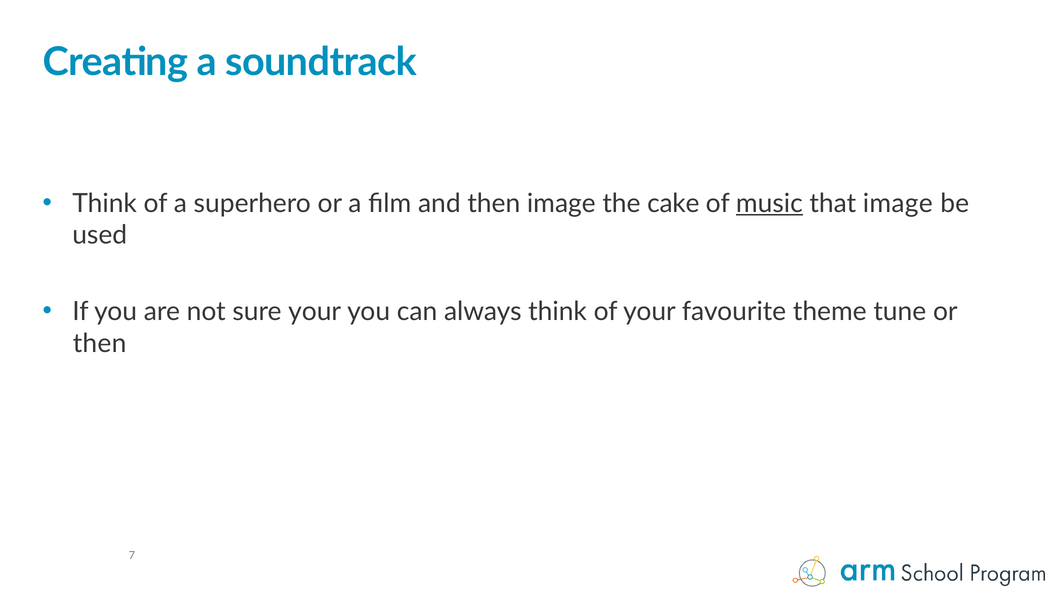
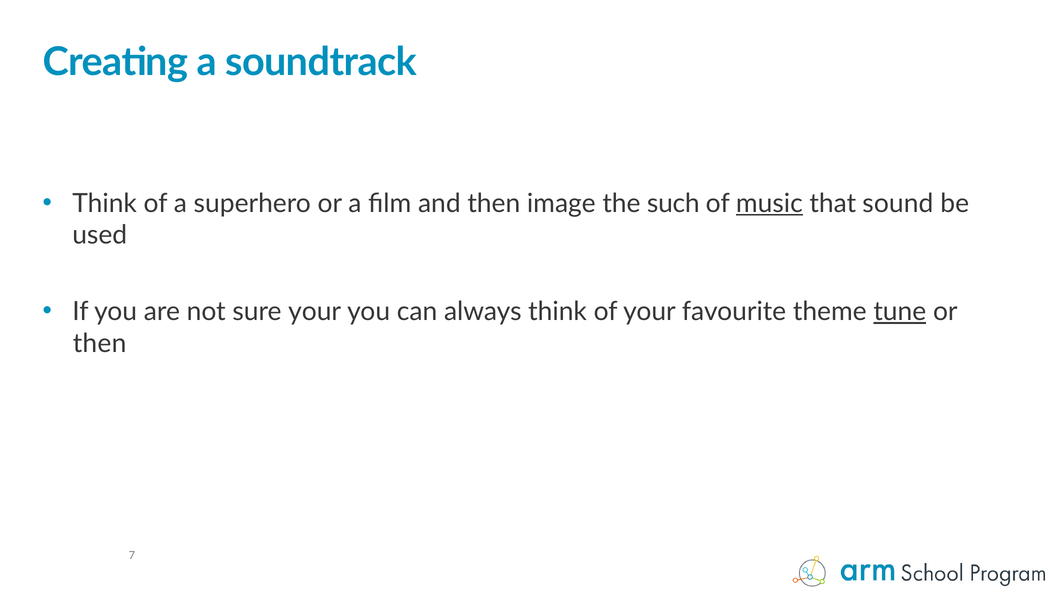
cake: cake -> such (673, 203)
that image: image -> sound (898, 203)
tune underline: none -> present (900, 312)
